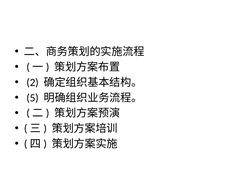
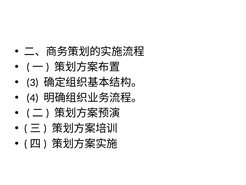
2: 2 -> 3 (33, 82)
5: 5 -> 4 (33, 98)
